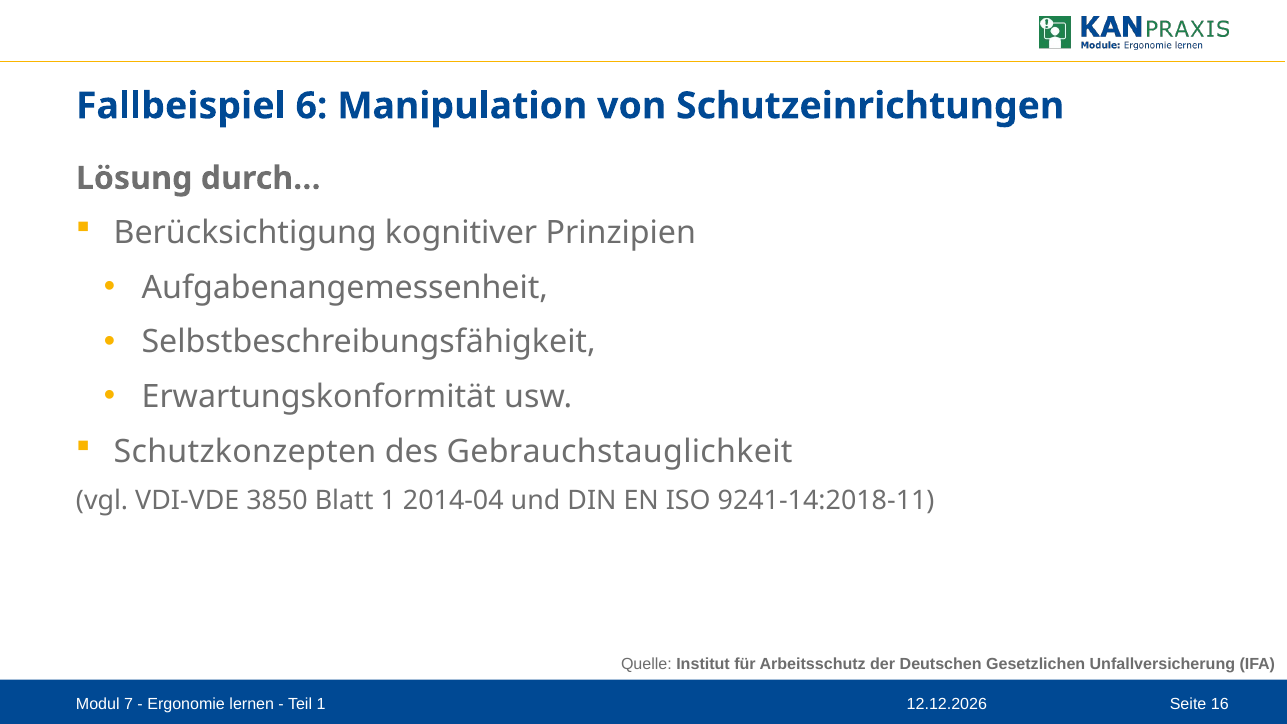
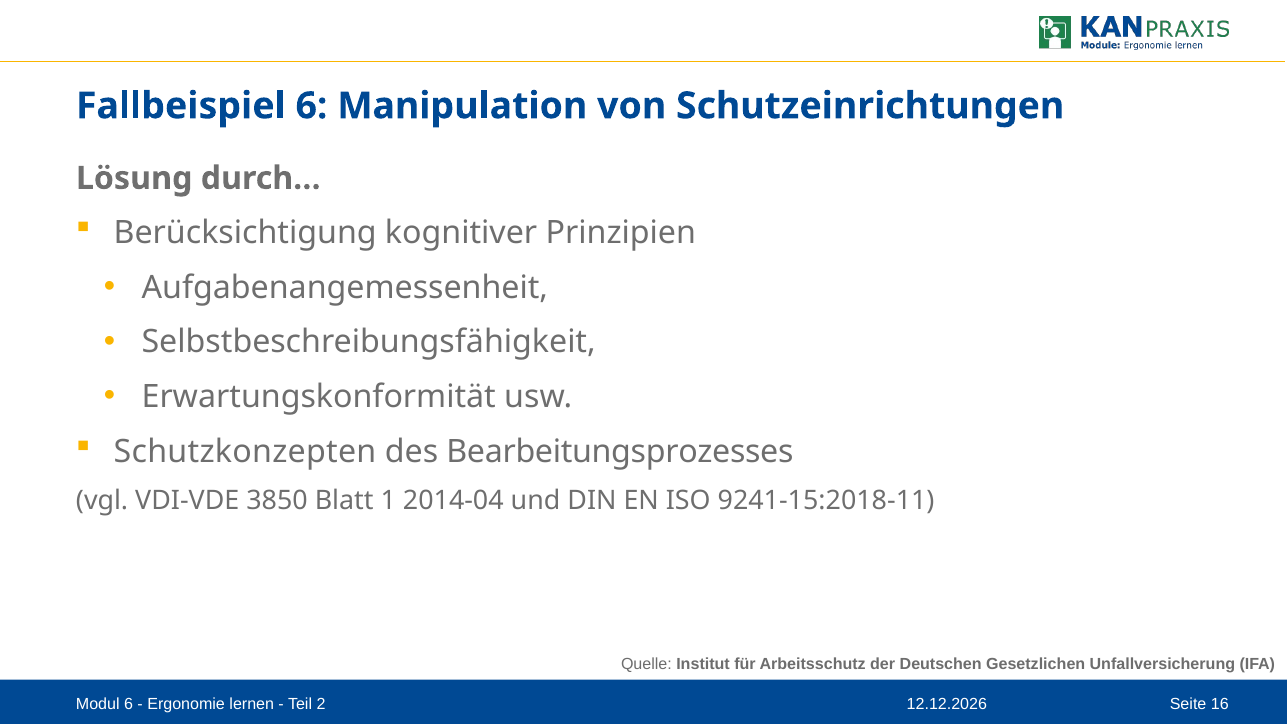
Gebrauchstauglichkeit: Gebrauchstauglichkeit -> Bearbeitungsprozesses (620, 452)
9241-14:2018-11: 9241-14:2018-11 -> 9241-15:2018-11 (826, 500)
Modul 7: 7 -> 6 (129, 704)
Teil 1: 1 -> 2 (321, 704)
